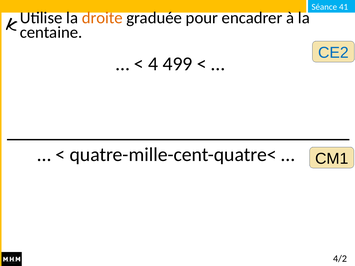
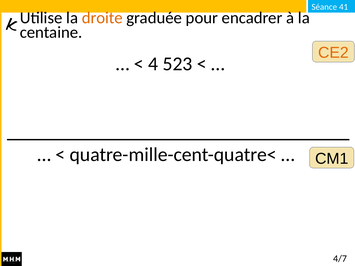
CE2 colour: blue -> orange (333, 53)
499: 499 -> 523 (177, 64)
4/2: 4/2 -> 4/7 (340, 259)
